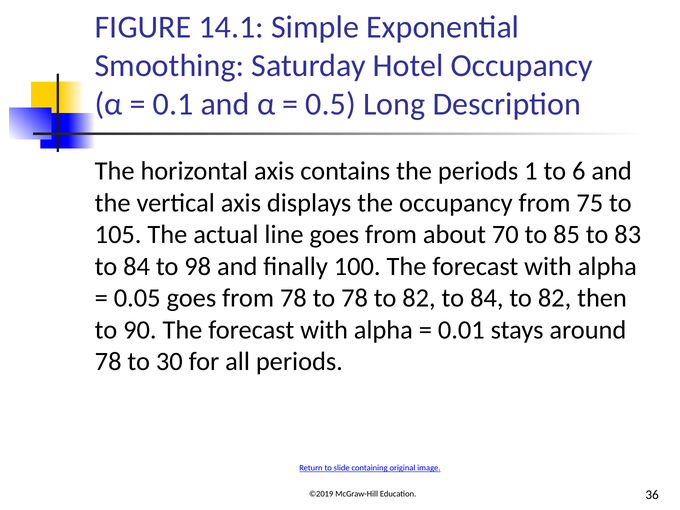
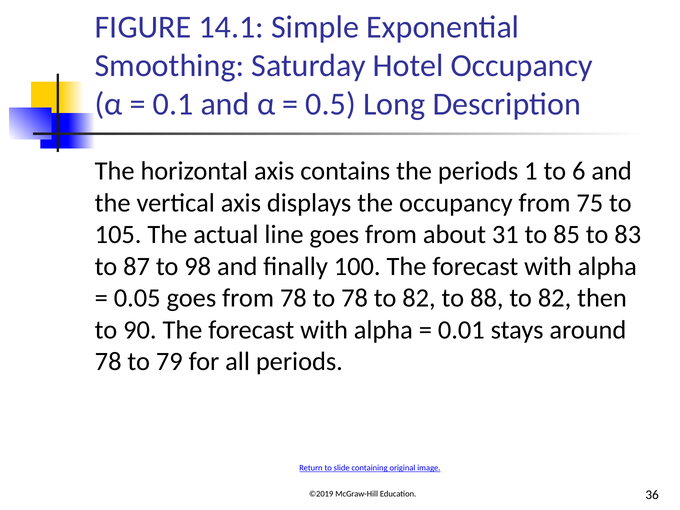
70: 70 -> 31 (505, 235)
84: 84 -> 87 (137, 266)
82 to 84: 84 -> 88 (487, 298)
30: 30 -> 79 (169, 362)
